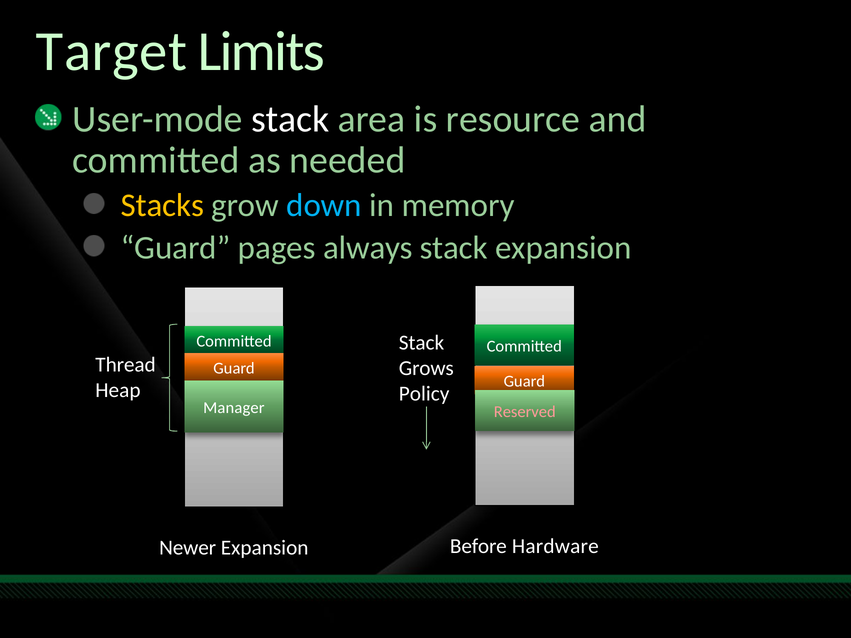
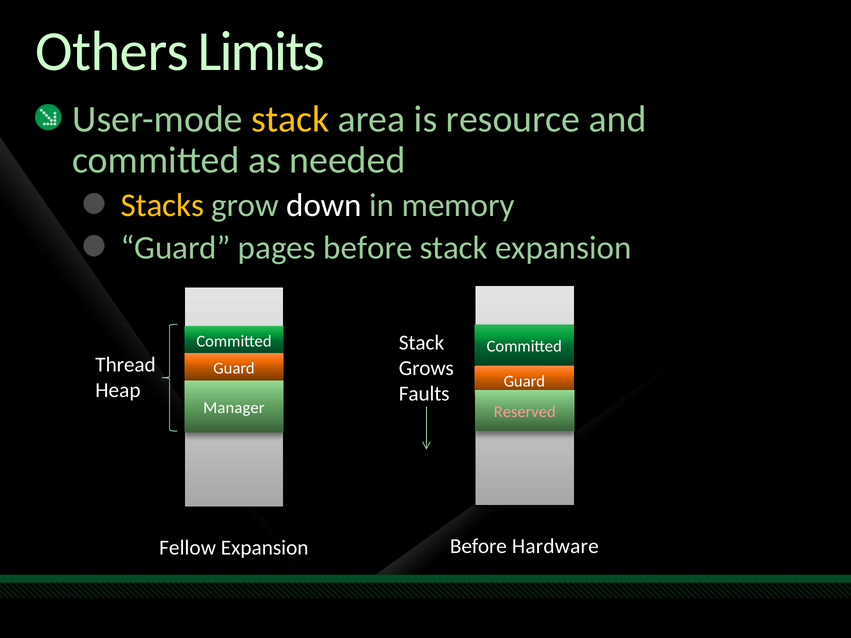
Target: Target -> Others (112, 52)
stack colour: white -> yellow (290, 119)
down colour: light blue -> white (324, 205)
pages always: always -> before (368, 248)
Policy: Policy -> Faults (424, 394)
Newer: Newer -> Fellow (188, 548)
